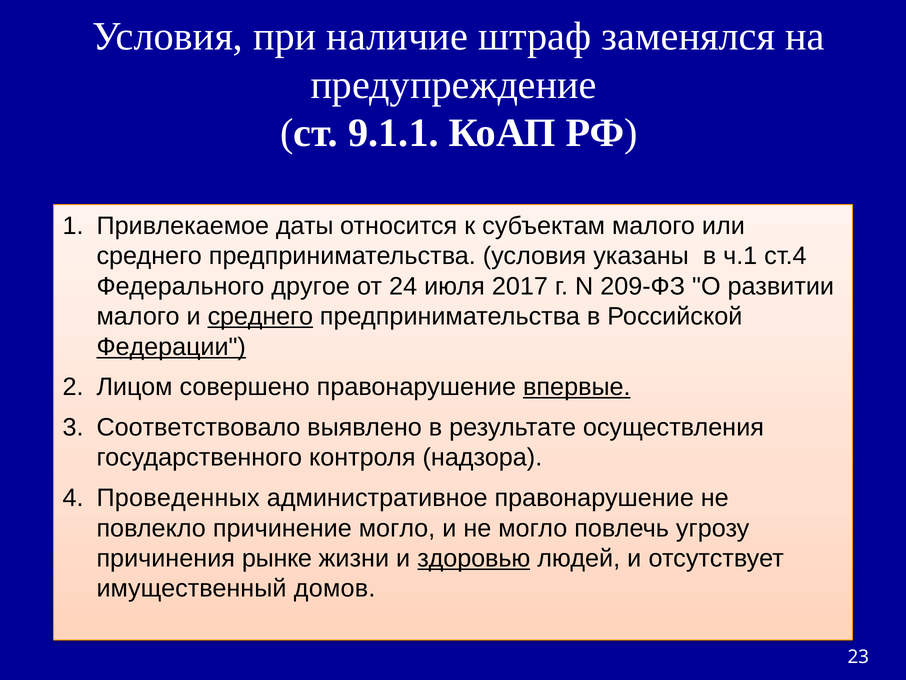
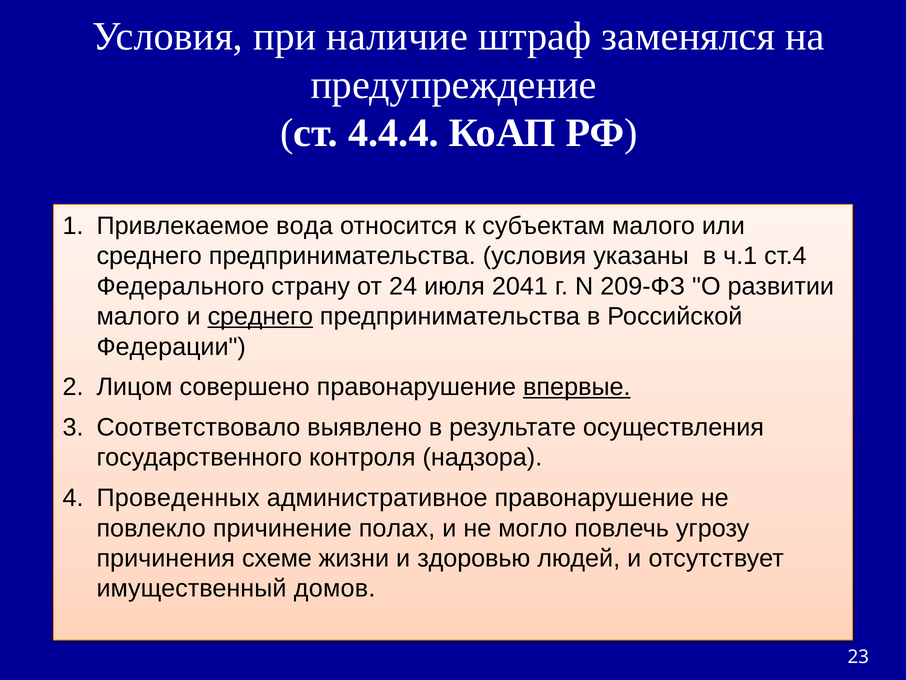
9.1.1: 9.1.1 -> 4.4.4 (393, 133)
даты: даты -> вода (304, 226)
другое: другое -> страну (311, 286)
2017: 2017 -> 2041 (520, 286)
Федерации underline: present -> none (171, 346)
причинение могло: могло -> полах (397, 528)
рынке: рынке -> схеме (277, 558)
здоровью underline: present -> none (474, 558)
